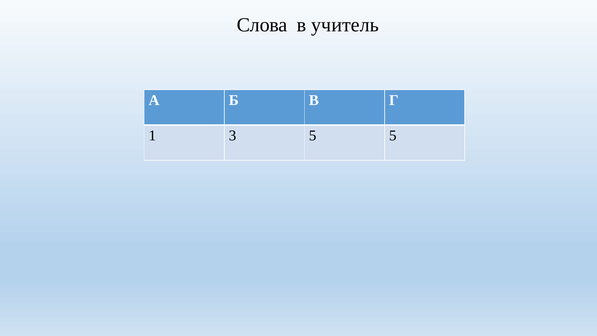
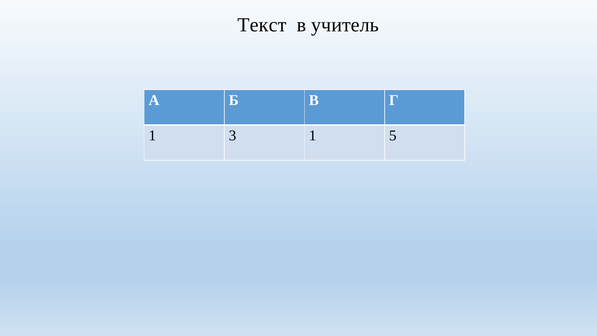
Слова: Слова -> Текст (262, 25)
3 5: 5 -> 1 (313, 136)
